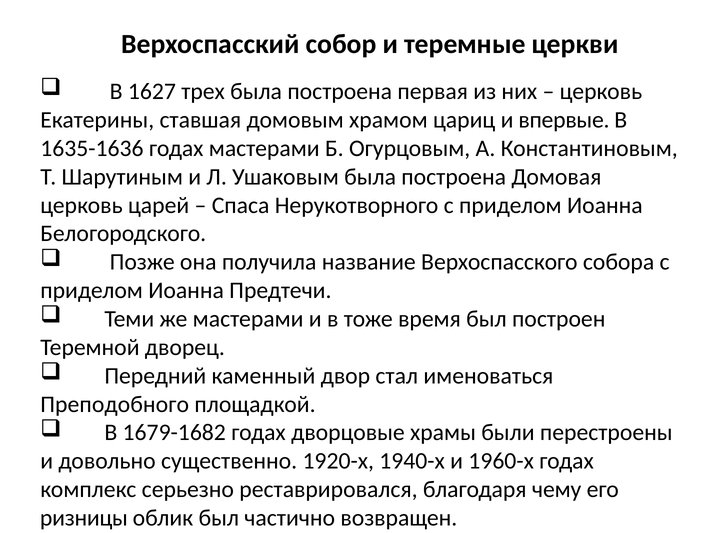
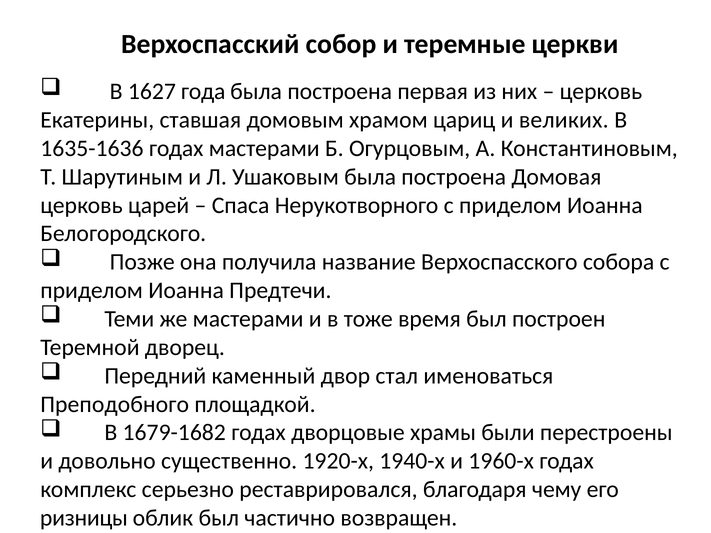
трех: трех -> года (203, 92)
впервые: впервые -> великих (564, 120)
